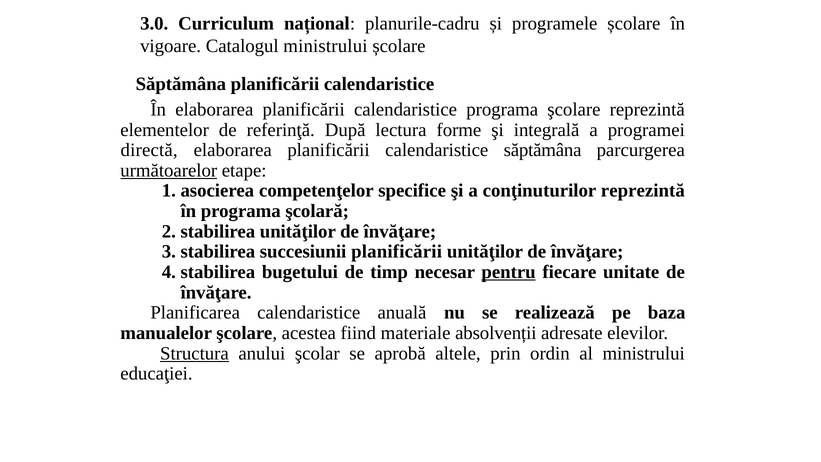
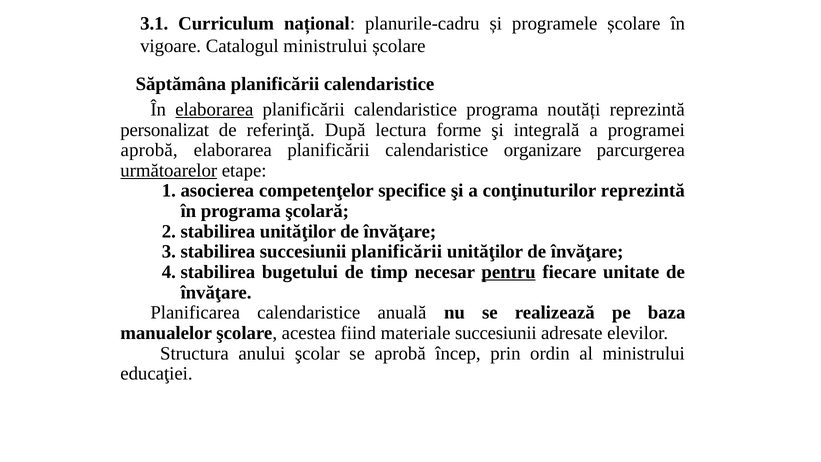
3.0: 3.0 -> 3.1 (154, 24)
elaborarea underline: none -> present (214, 109)
programa şcolare: şcolare -> noutăți (574, 109)
elementelor: elementelor -> personalizat (165, 130)
directă: directă -> aprobă (149, 150)
calendaristice săptămâna: săptămâna -> organizare (543, 150)
materiale absolvenții: absolvenții -> succesiunii (496, 333)
Structura underline: present -> none (194, 353)
altele: altele -> încep (458, 353)
